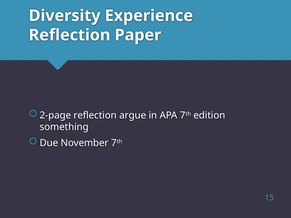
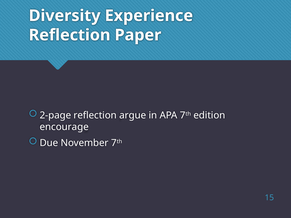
something: something -> encourage (64, 127)
